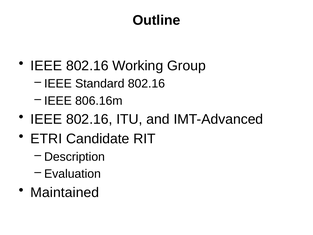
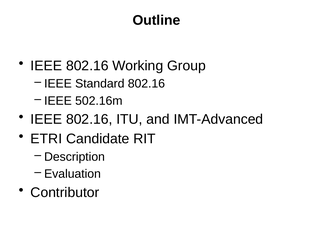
806.16m: 806.16m -> 502.16m (99, 101)
Maintained: Maintained -> Contributor (65, 192)
